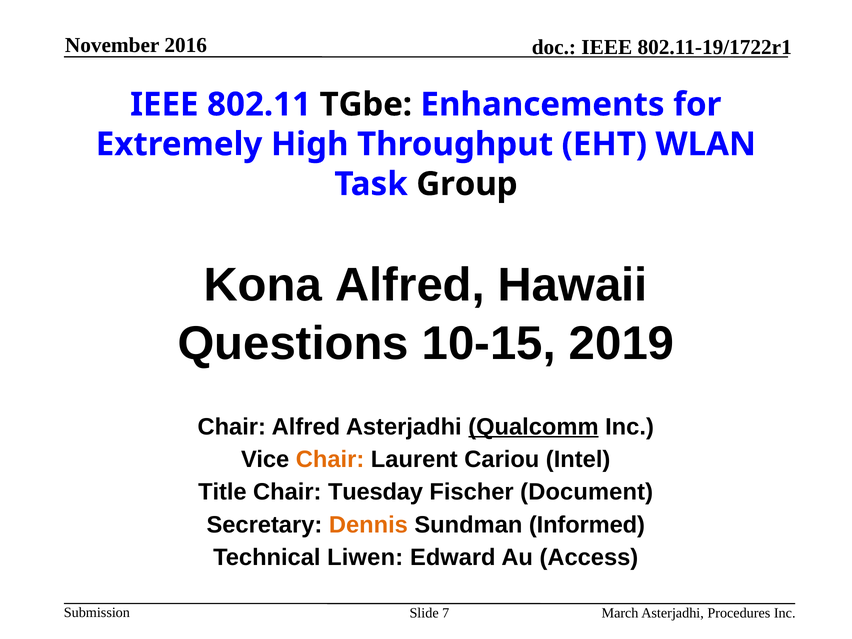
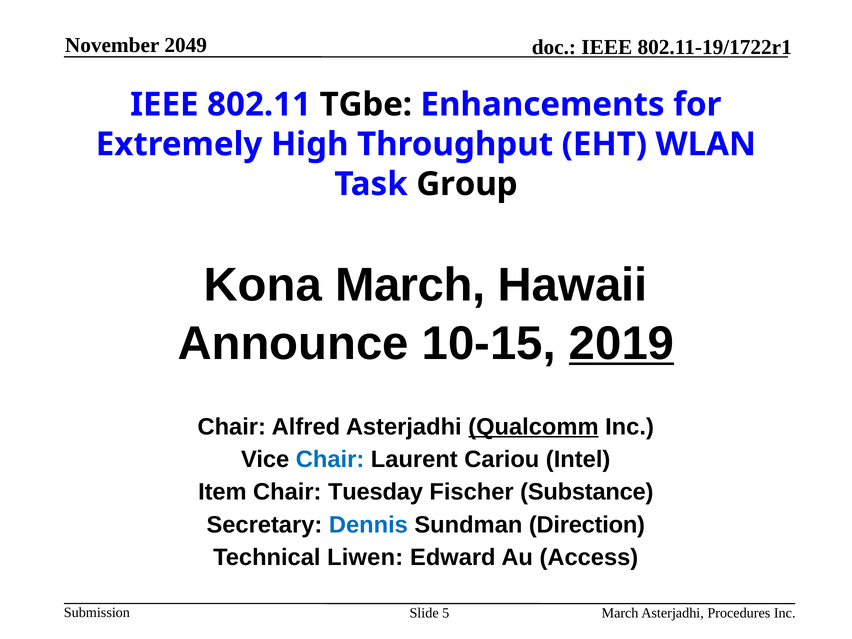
2016: 2016 -> 2049 (186, 45)
Kona Alfred: Alfred -> March (410, 285)
Questions: Questions -> Announce (293, 343)
2019 underline: none -> present (622, 343)
Chair colour: orange -> blue (330, 459)
Title: Title -> Item (222, 492)
Document: Document -> Substance (587, 492)
Dennis colour: orange -> blue (368, 525)
Informed: Informed -> Direction (587, 525)
7: 7 -> 5 (446, 613)
